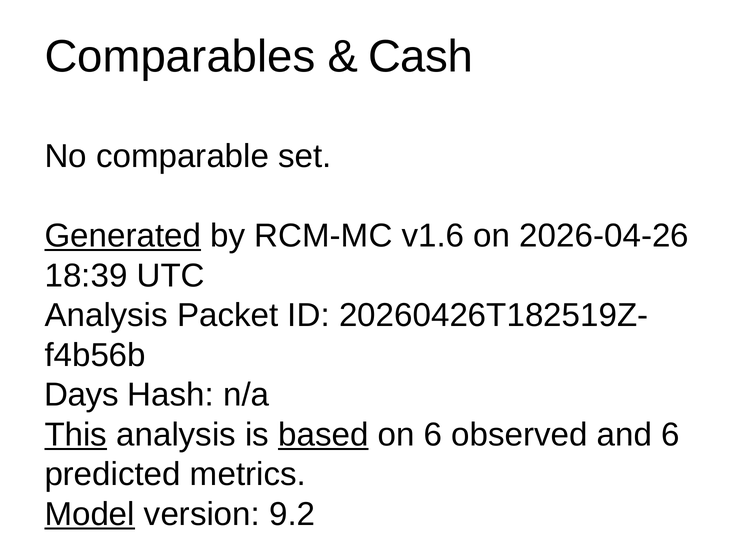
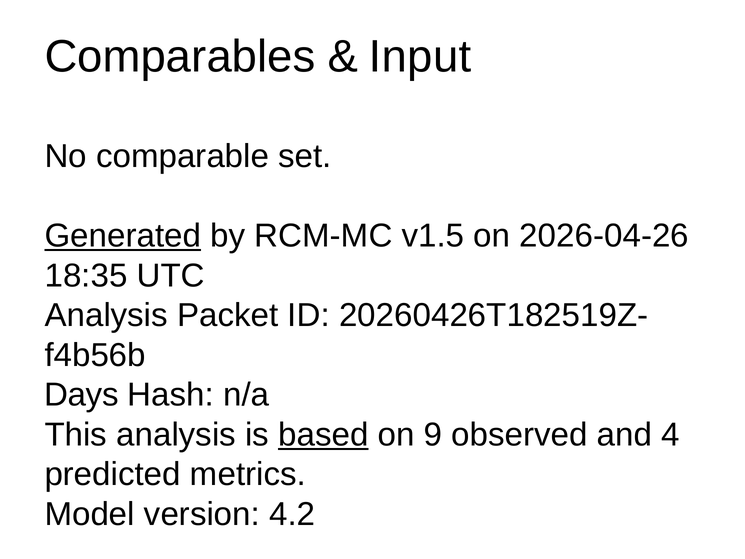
Cash: Cash -> Input (420, 57)
v1.6: v1.6 -> v1.5 (433, 236)
18:39: 18:39 -> 18:35 (86, 275)
This underline: present -> none (76, 434)
on 6: 6 -> 9 (433, 434)
and 6: 6 -> 4 (671, 434)
Model underline: present -> none (90, 514)
9.2: 9.2 -> 4.2 (292, 514)
